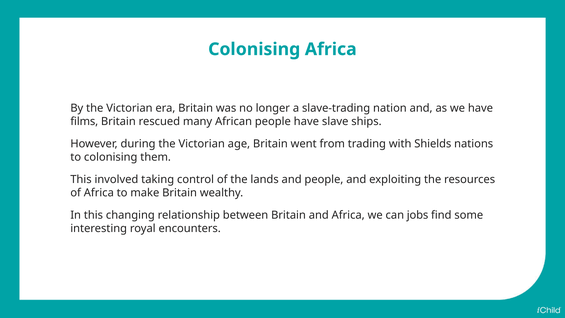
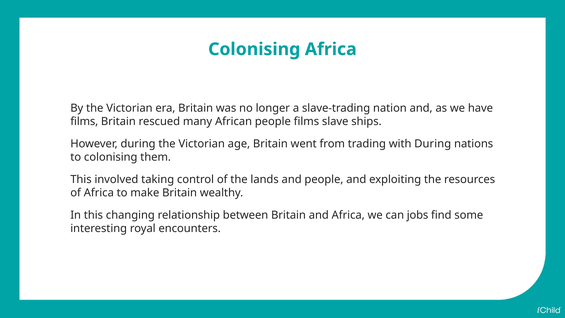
people have: have -> films (306, 121)
with Shields: Shields -> During (433, 144)
